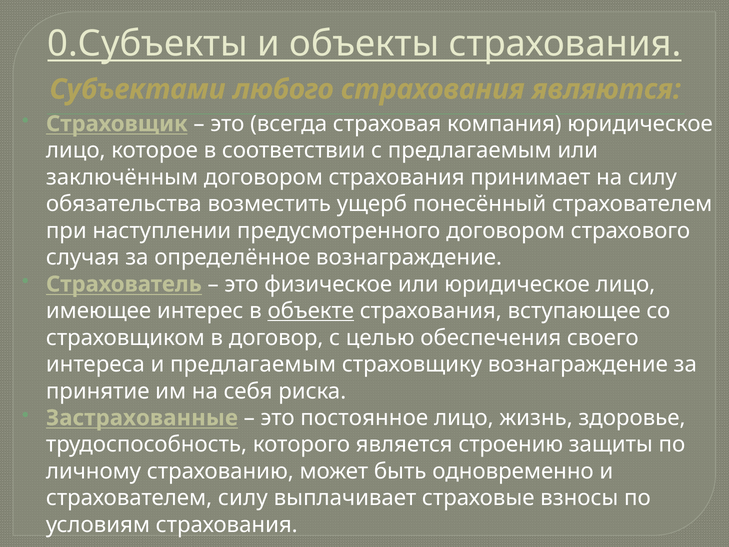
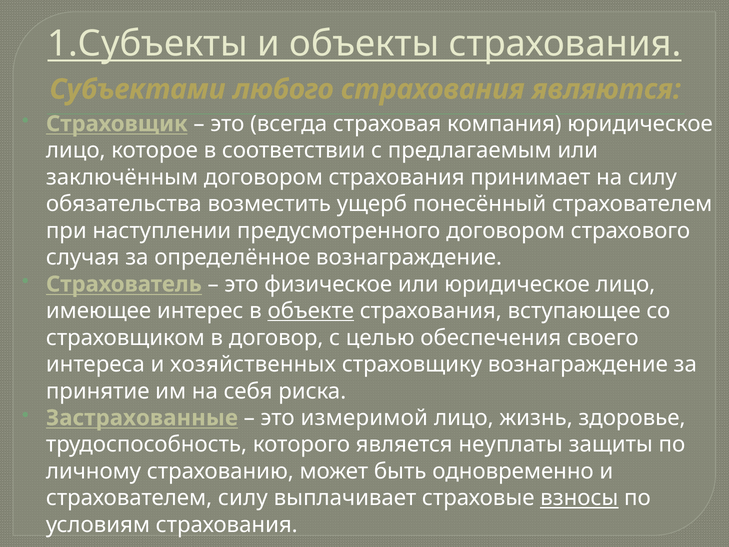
0.Субъекты: 0.Субъекты -> 1.Субъекты (148, 44)
и предлагаемым: предлагаемым -> хозяйственных (253, 364)
постоянное: постоянное -> измеримой (364, 418)
строению: строению -> неуплаты (511, 444)
взносы underline: none -> present (579, 498)
